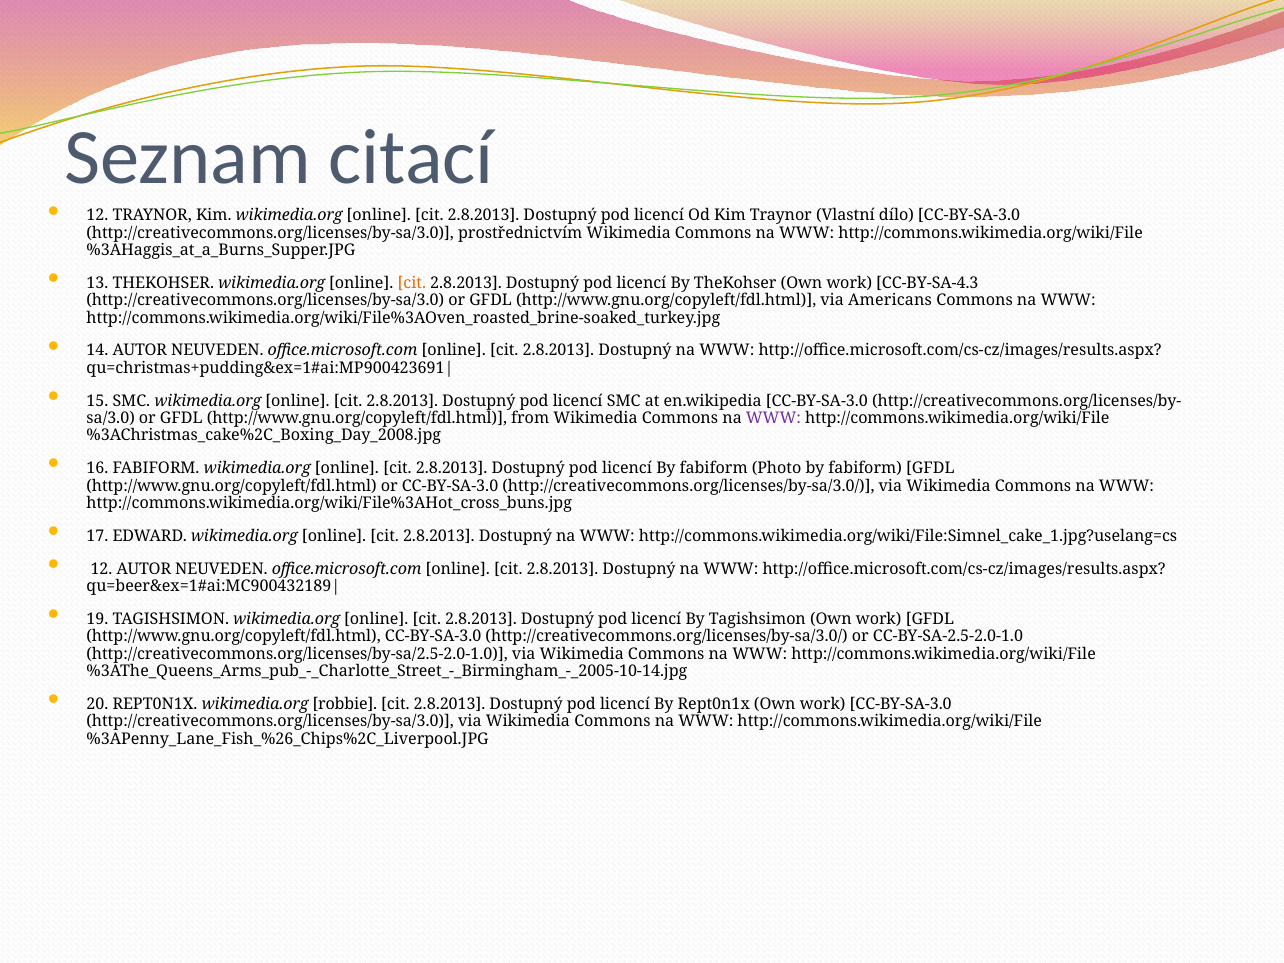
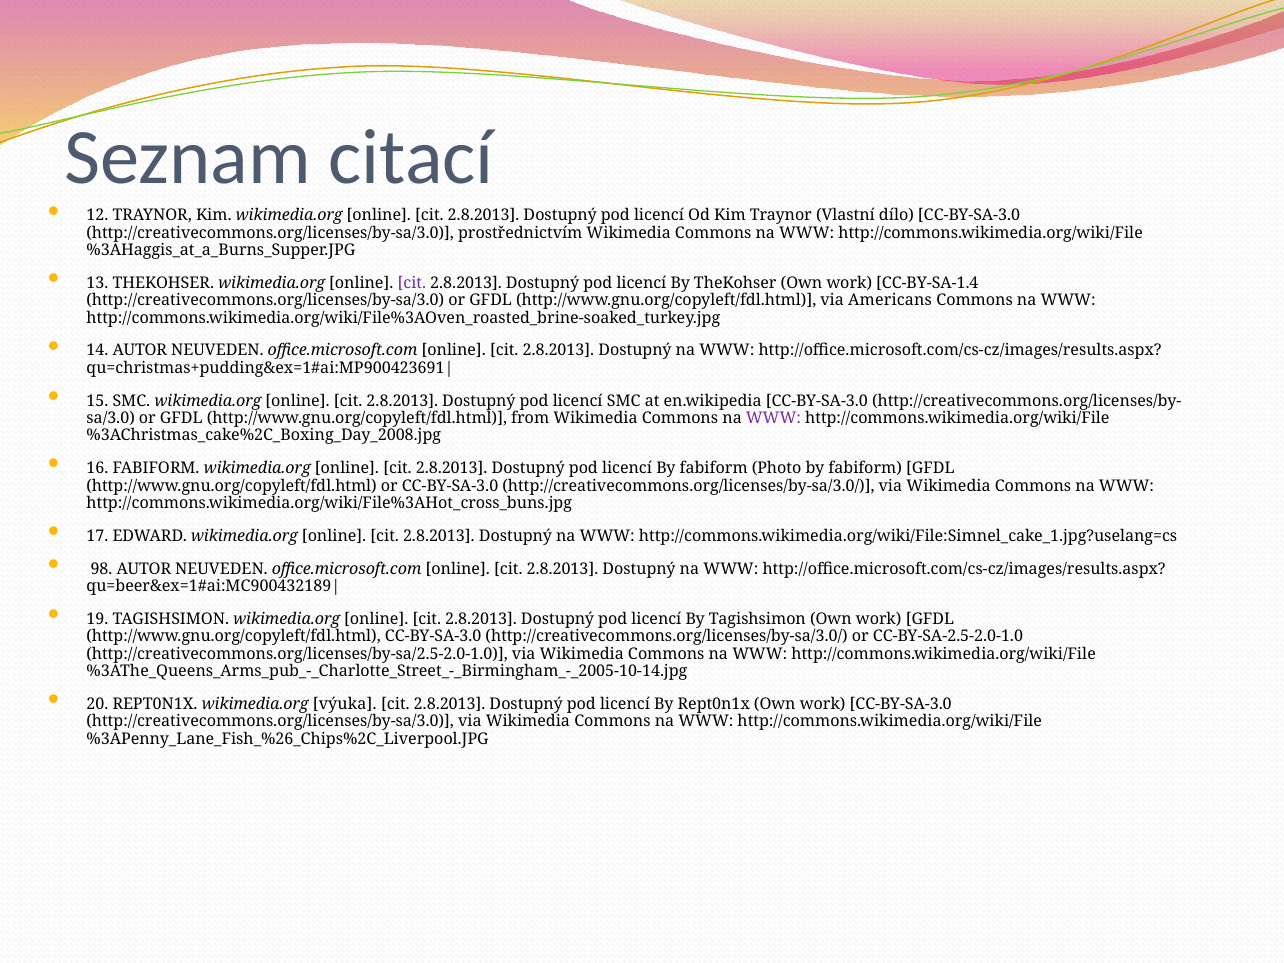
cit colour: orange -> purple (412, 283)
CC-BY-SA-4.3: CC-BY-SA-4.3 -> CC-BY-SA-1.4 (927, 283)
12: 12 -> 98 (101, 569)
robbie: robbie -> výuka (345, 704)
